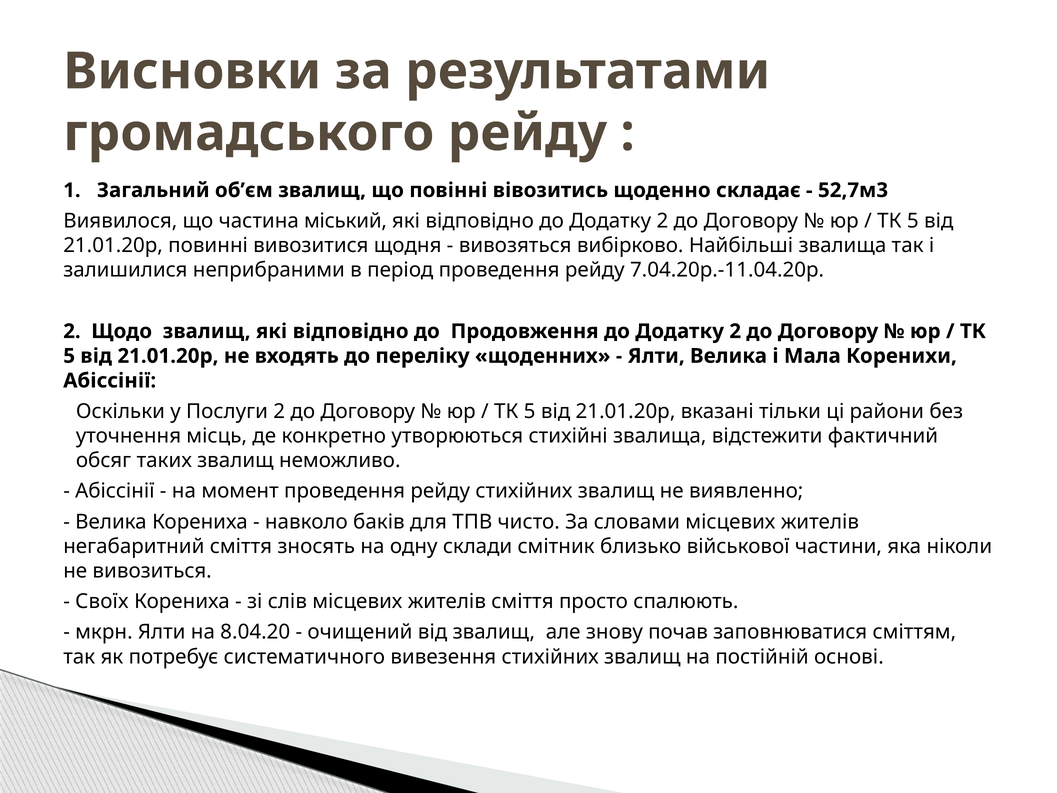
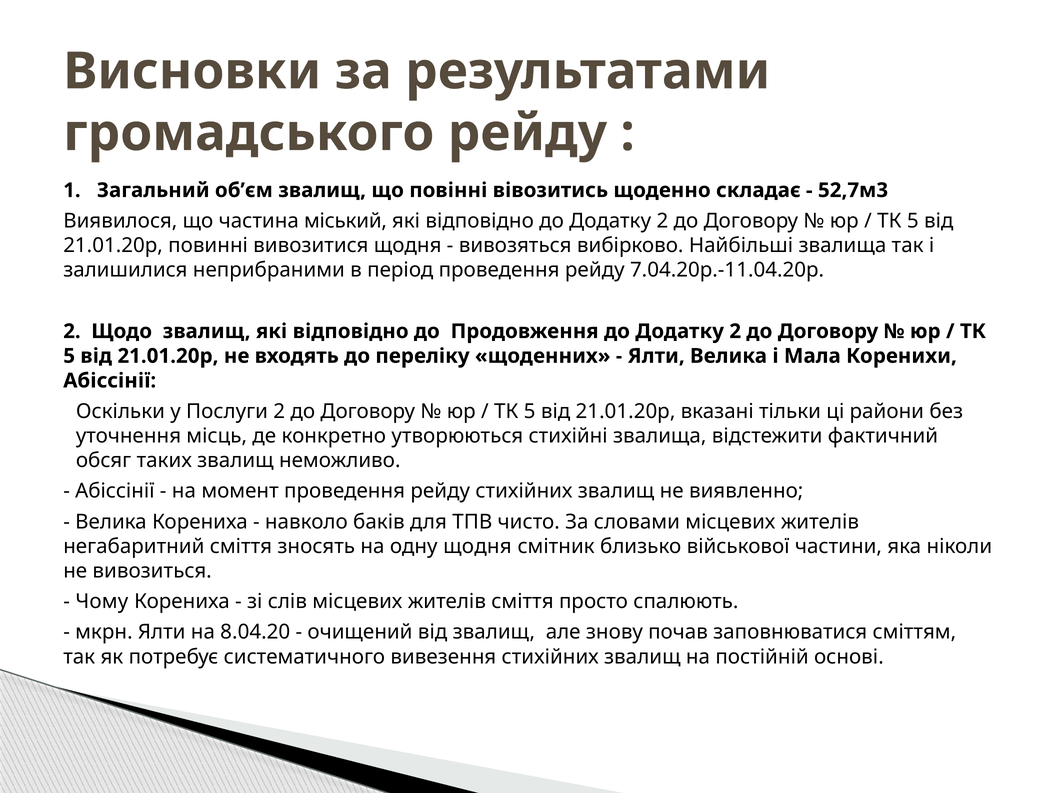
одну склади: склади -> щодня (477, 546)
Своїх: Своїх -> Чому (102, 601)
